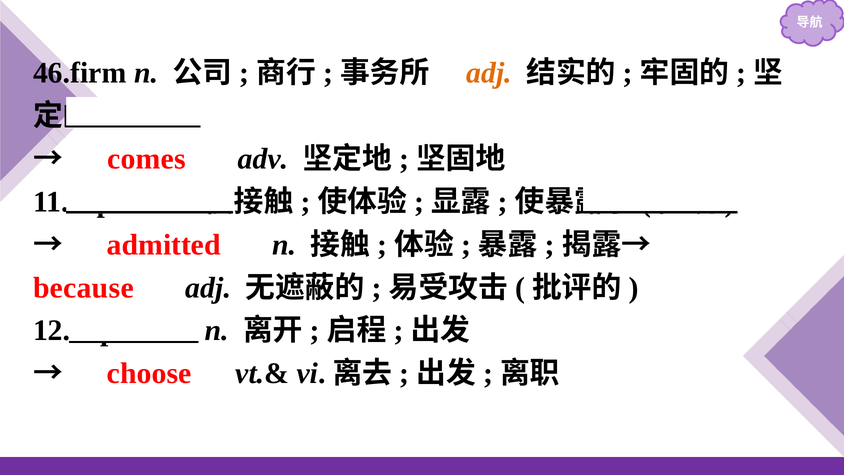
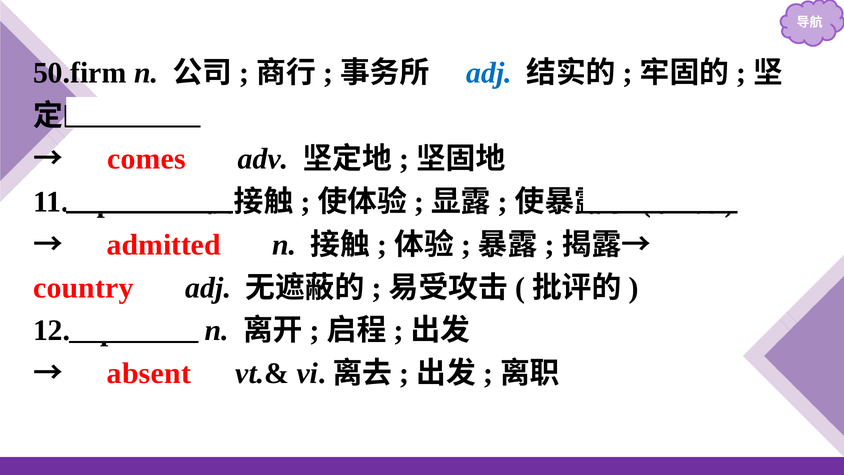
46.firm: 46.firm -> 50.firm (80, 73)
adj colour: orange -> blue (489, 73)
because: because -> country (83, 287)
choose: choose -> absent (149, 373)
